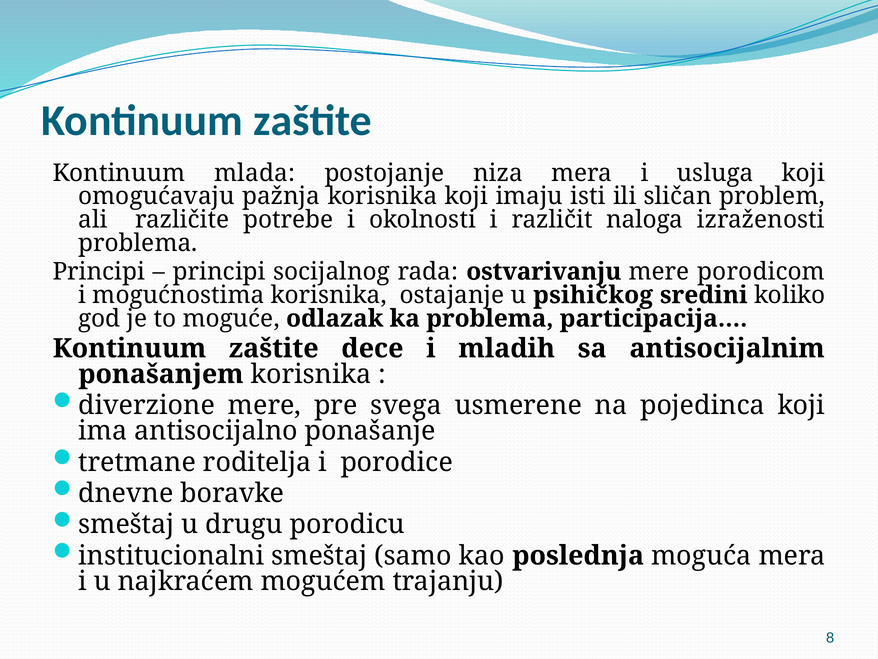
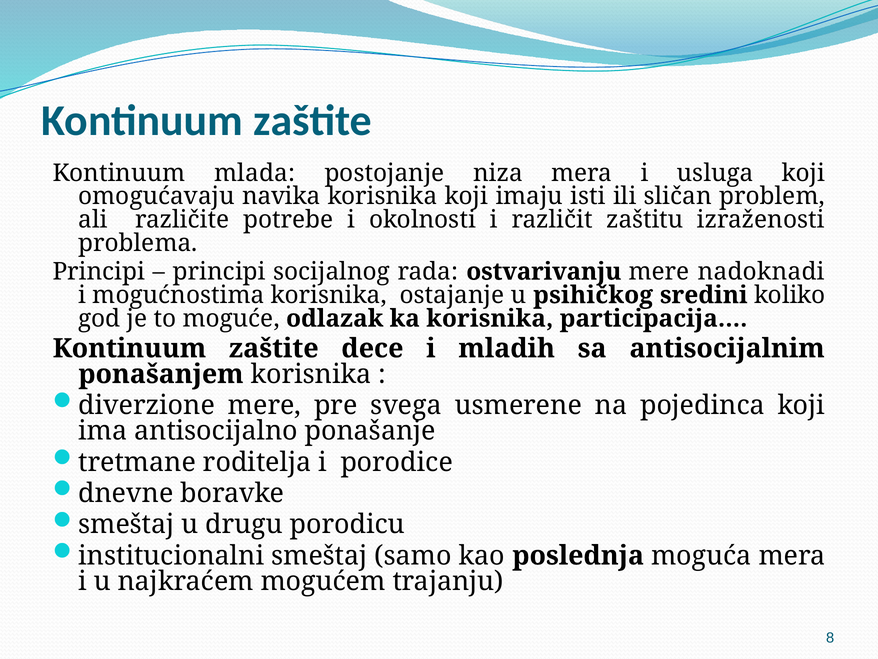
pažnja: pažnja -> navika (281, 196)
naloga: naloga -> zaštitu (645, 220)
porodicom: porodicom -> nadoknadi (761, 271)
ka problema: problema -> korisnika (490, 318)
